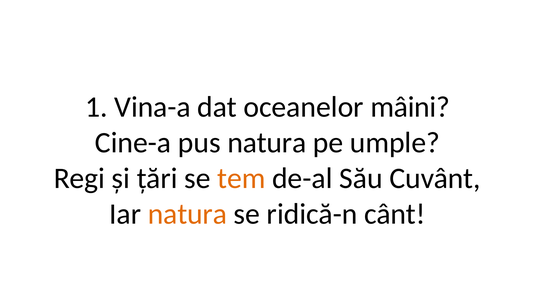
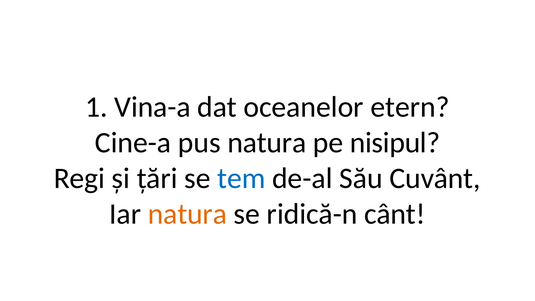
mâini: mâini -> etern (410, 107)
umple: umple -> nisipul (395, 143)
tem colour: orange -> blue (241, 178)
